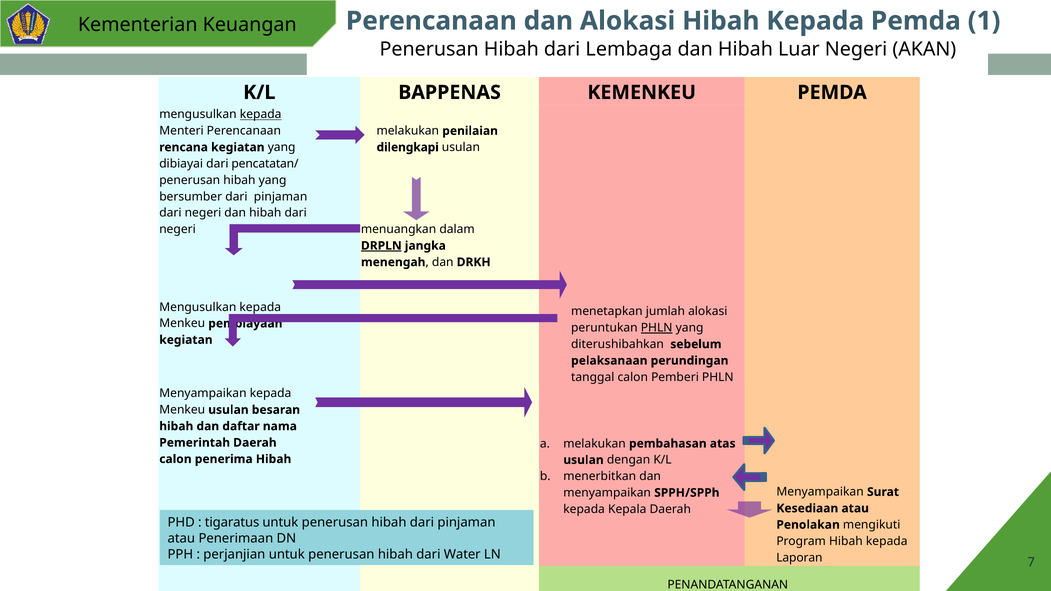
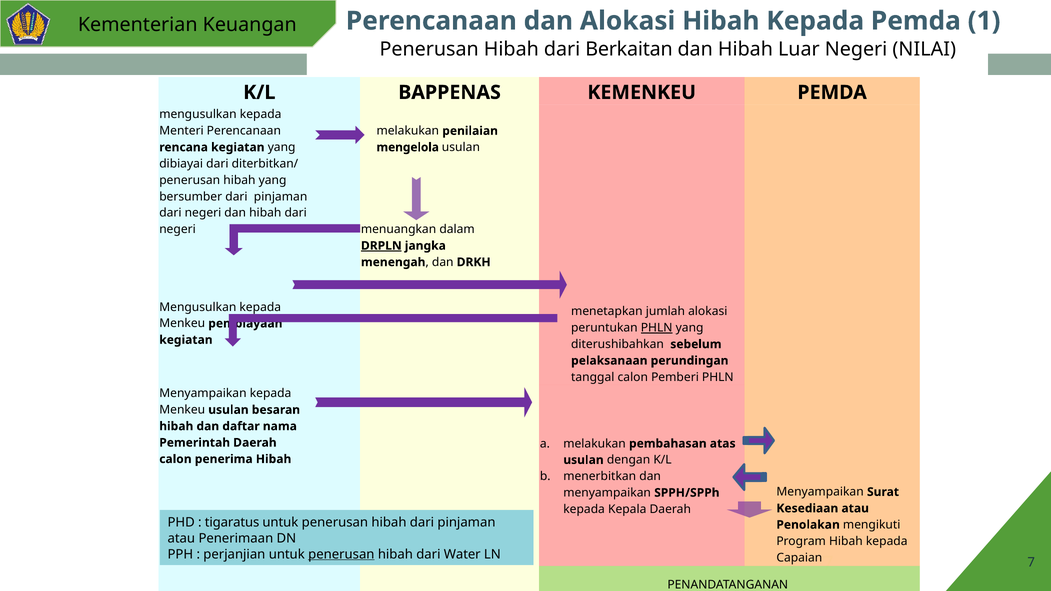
Lembaga: Lembaga -> Berkaitan (629, 49)
AKAN: AKAN -> NILAI (924, 49)
kepada underline: present -> none (261, 115)
dilengkapi: dilengkapi -> mengelola (408, 147)
pencatatan/: pencatatan/ -> diterbitkan/ (265, 164)
penerusan underline: none -> present (341, 554)
Laporan: Laporan -> Capaian (799, 558)
